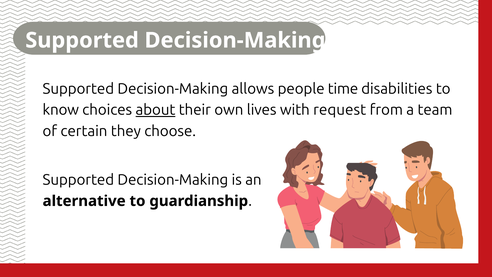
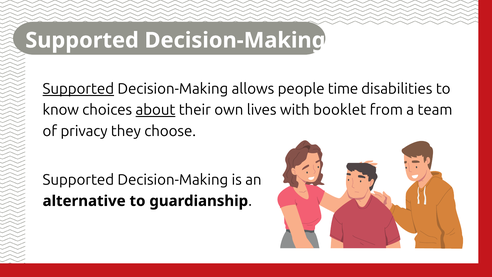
Supported underline: none -> present (78, 89)
request: request -> booklet (340, 110)
certain: certain -> privacy (84, 131)
